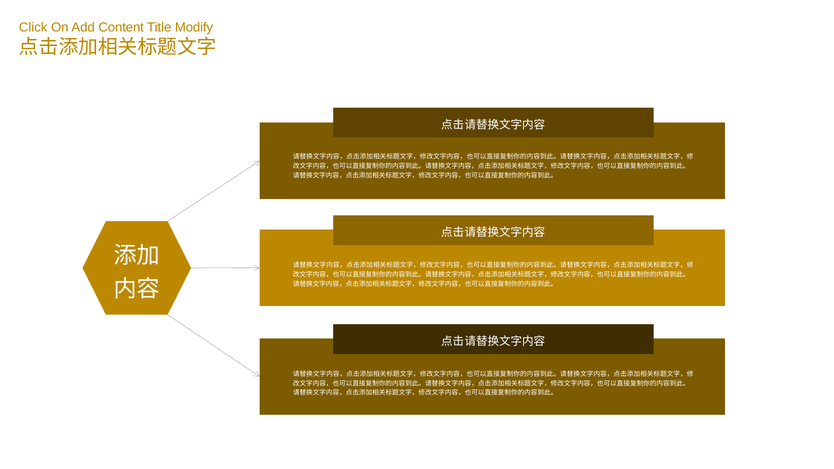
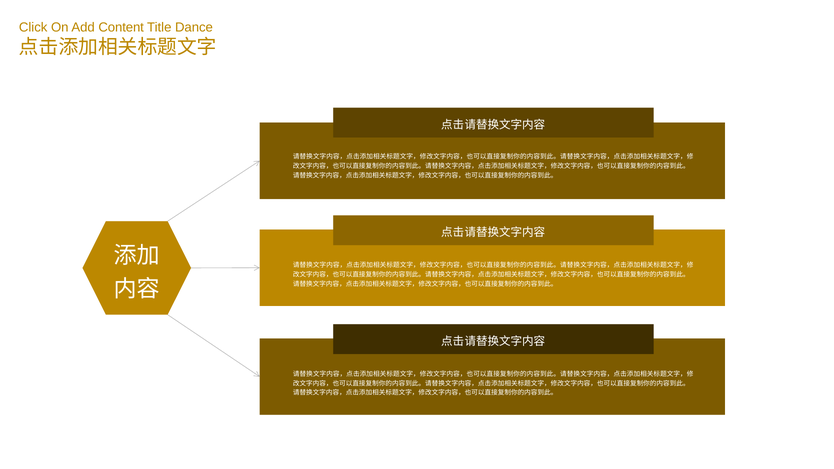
Modify: Modify -> Dance (194, 27)
